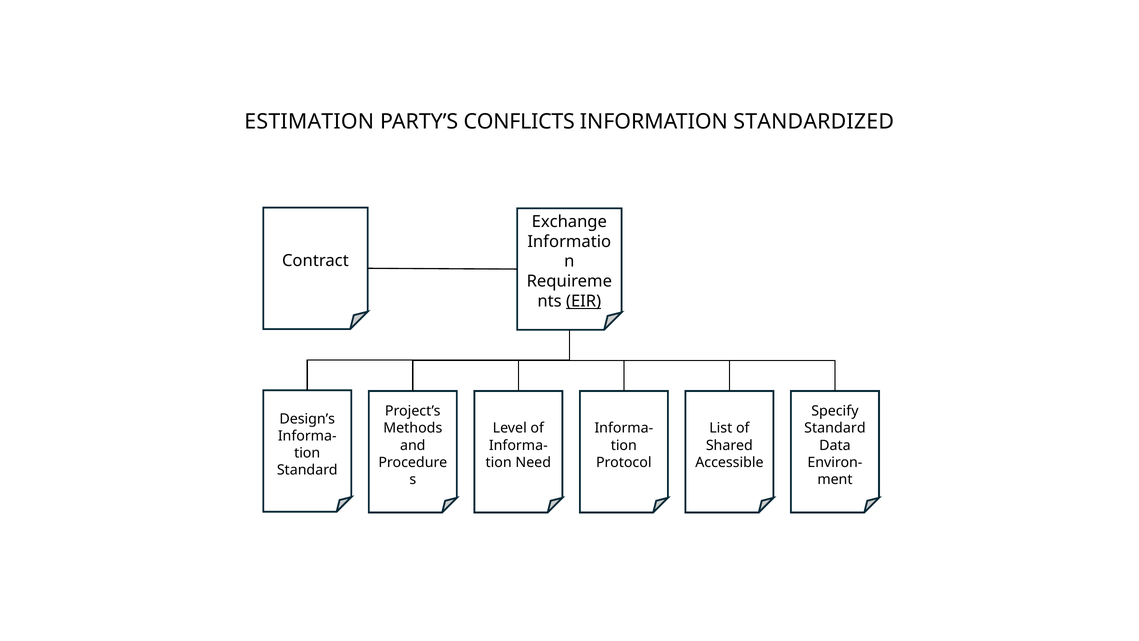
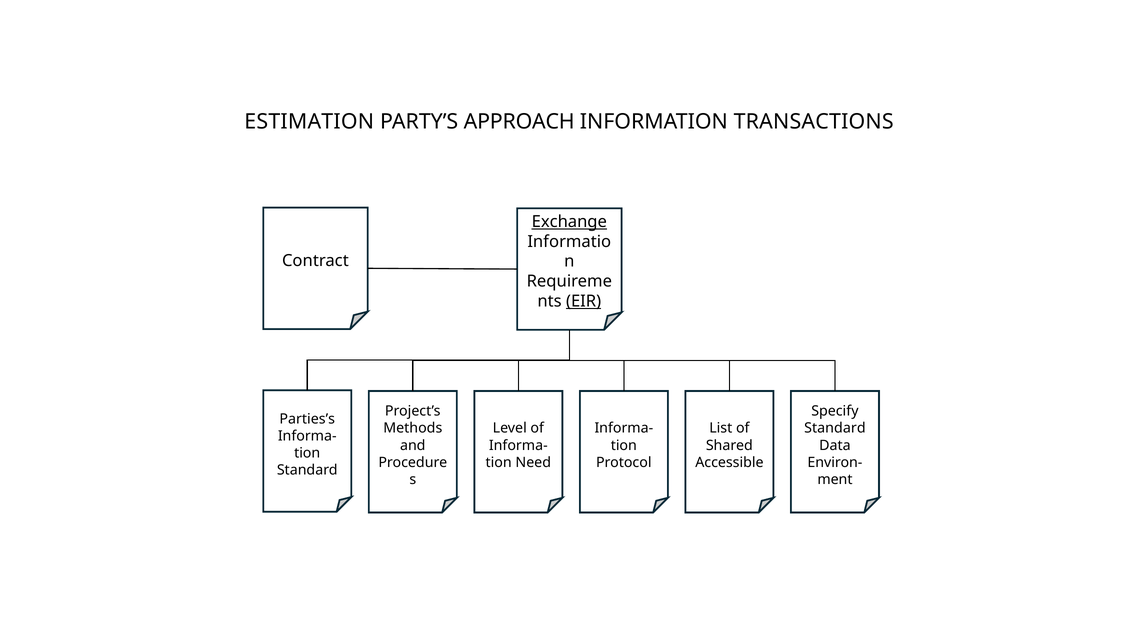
CONFLICTS: CONFLICTS -> APPROACH (519, 122)
STANDARDIZED: STANDARDIZED -> TRANSACTIONS (814, 122)
Exchange underline: none -> present (569, 221)
Design’s: Design’s -> Parties’s (307, 419)
